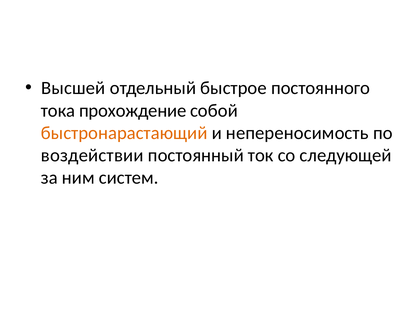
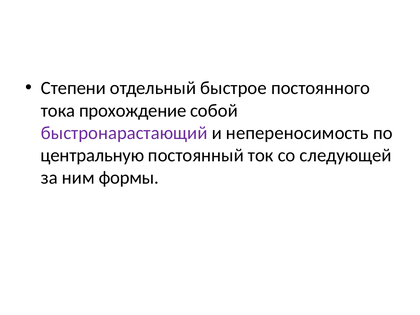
Высшей: Высшей -> Степени (73, 88)
быстронарастающий colour: orange -> purple (124, 133)
воздействии: воздействии -> центральную (92, 155)
систем: систем -> формы (129, 178)
